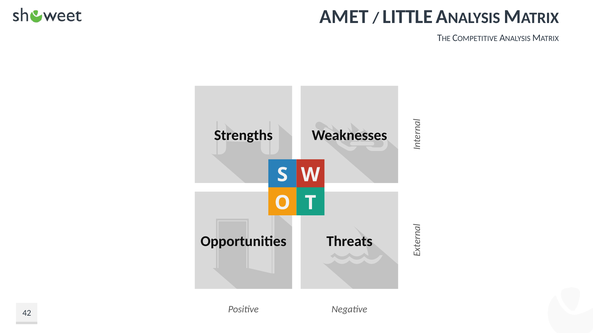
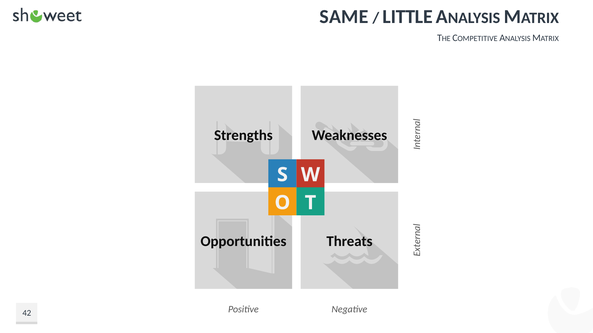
AMET: AMET -> SAME (344, 17)
